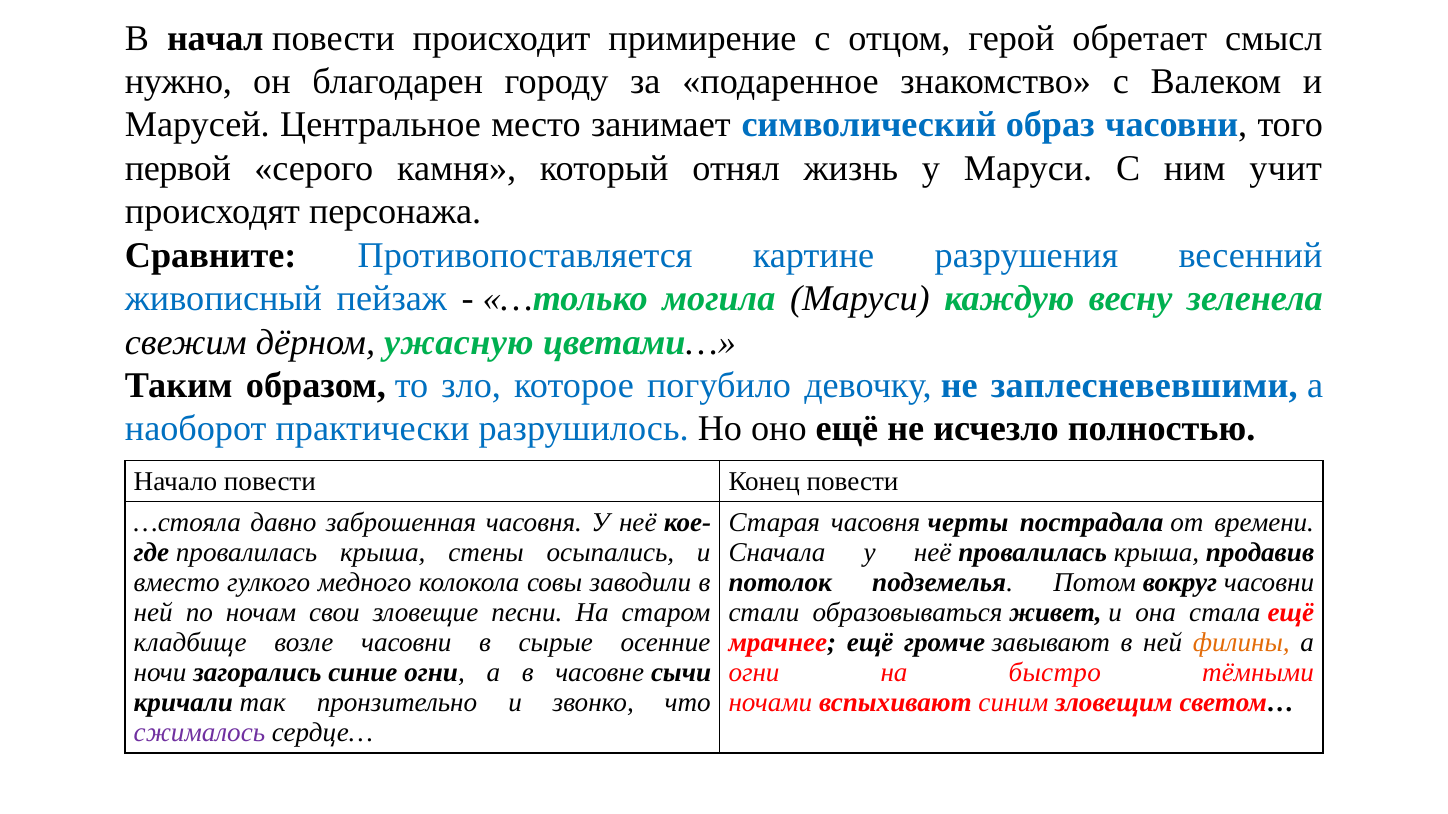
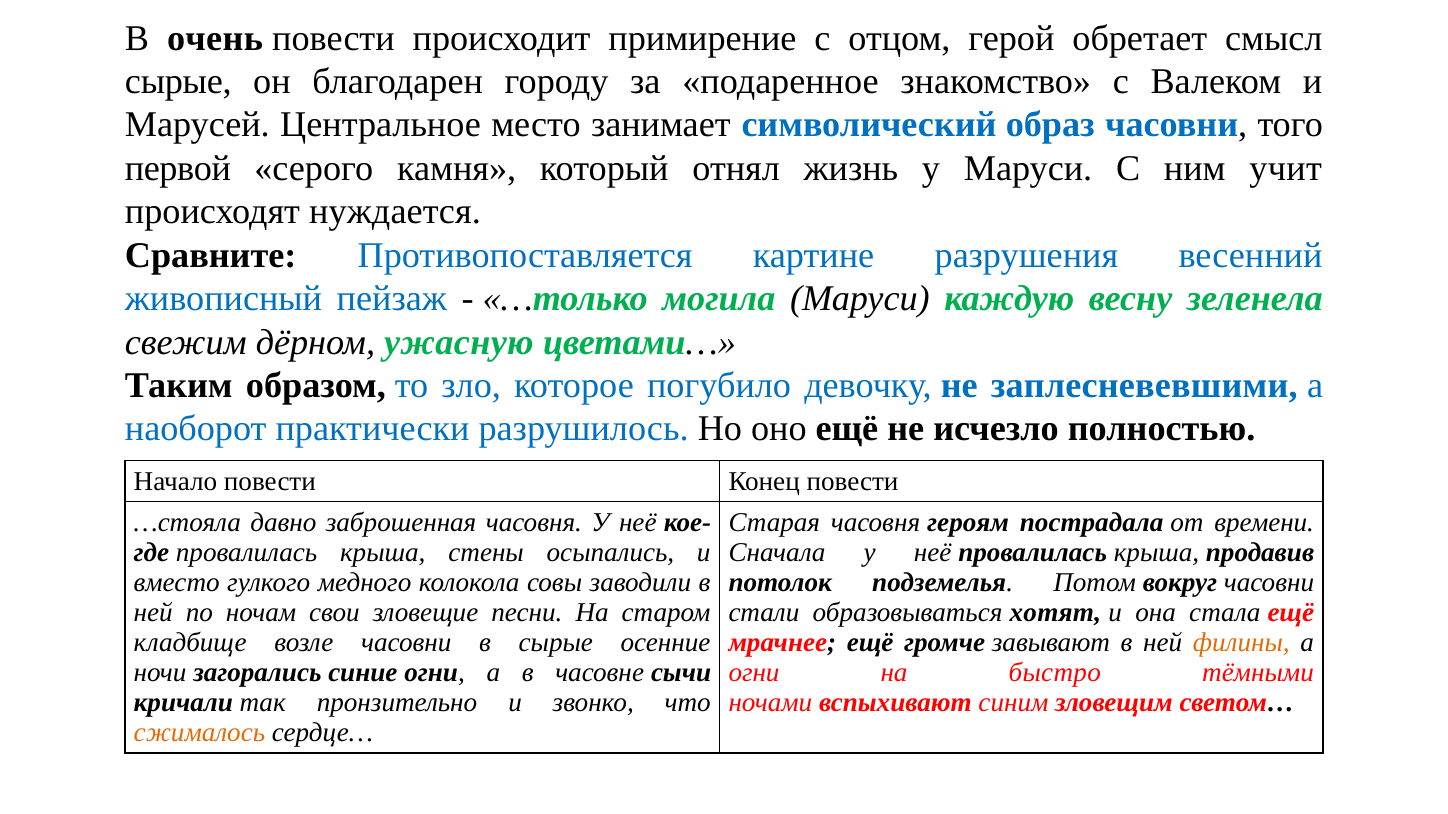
начал: начал -> очень (215, 38)
нужно: нужно -> сырые (178, 82)
персонажа: персонажа -> нуждается (395, 212)
черты: черты -> героям (968, 523)
живет: живет -> хотят (1055, 613)
сжималось colour: purple -> orange (199, 733)
